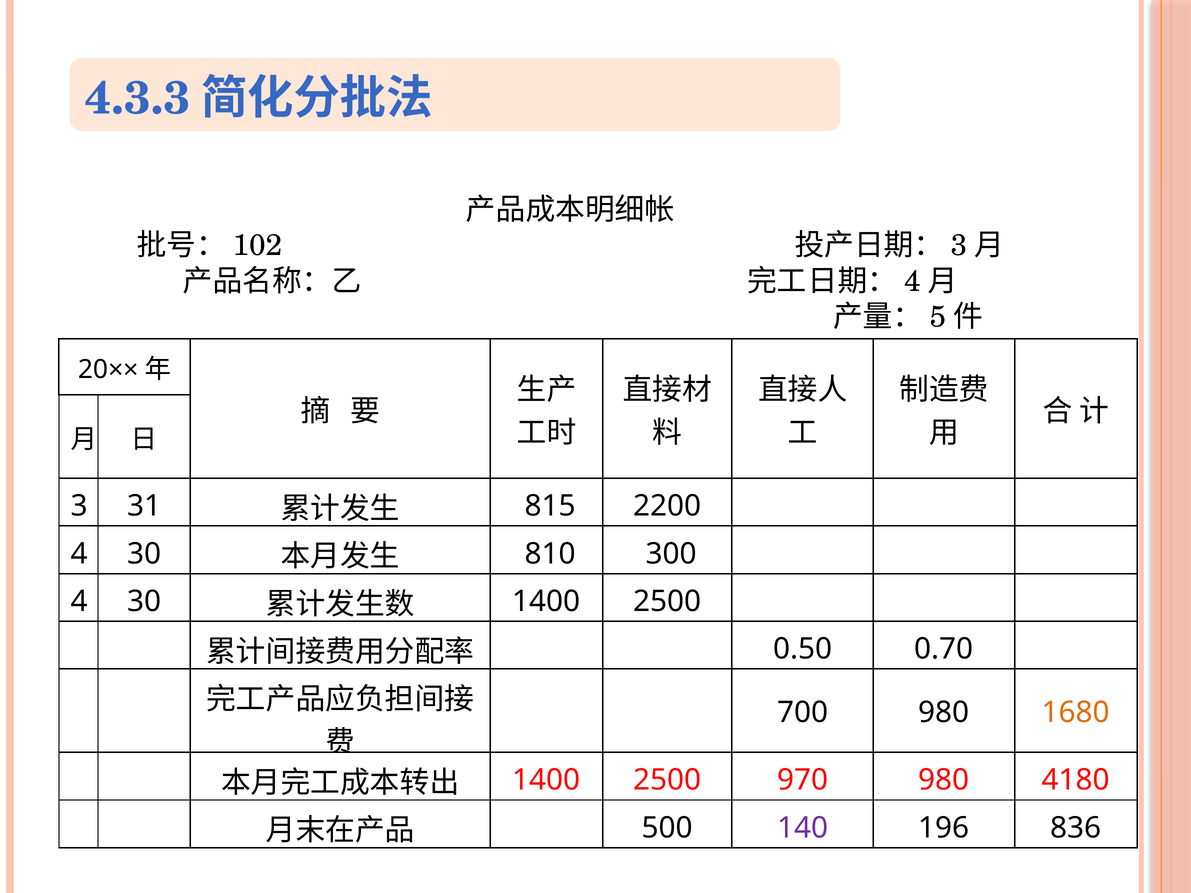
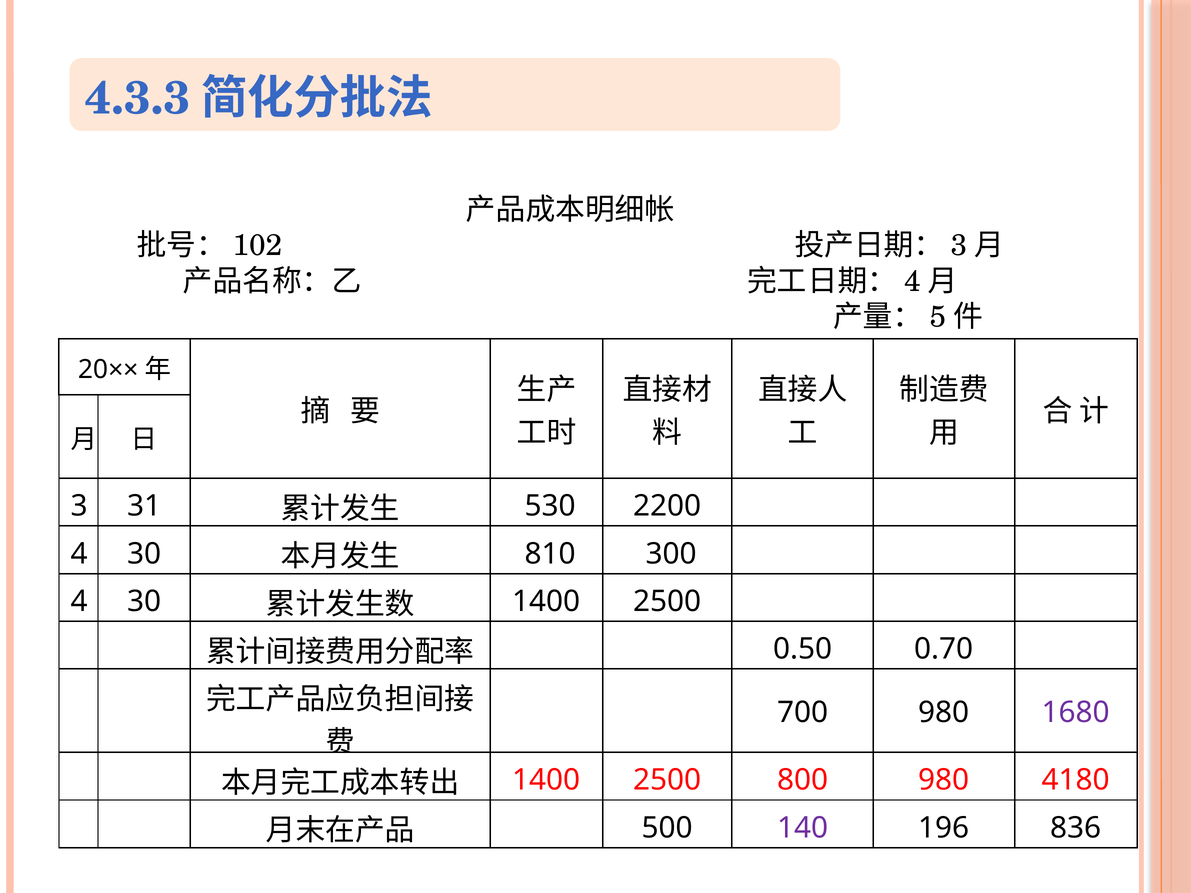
815: 815 -> 530 (550, 506)
1680 colour: orange -> purple (1076, 712)
970: 970 -> 800 (803, 780)
